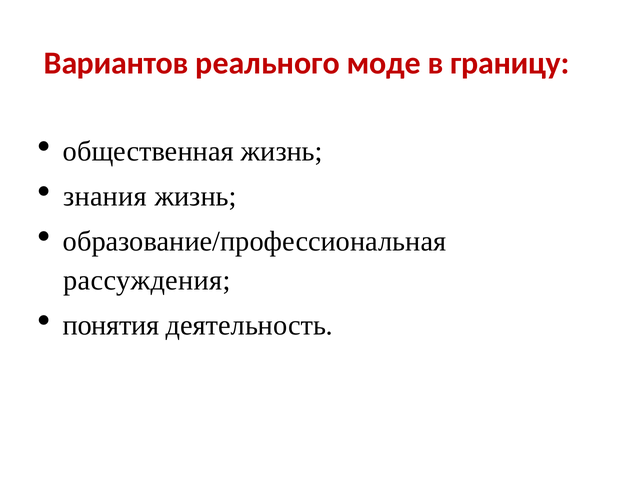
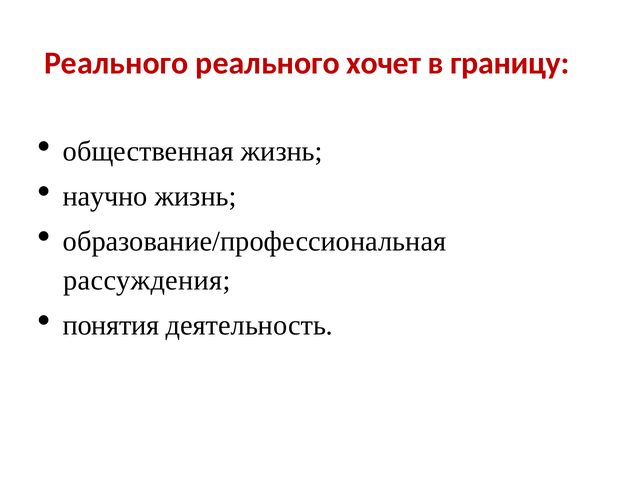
Вариантов: Вариантов -> Реального (116, 63)
моде: моде -> хочет (384, 63)
знания: знания -> научно (105, 196)
